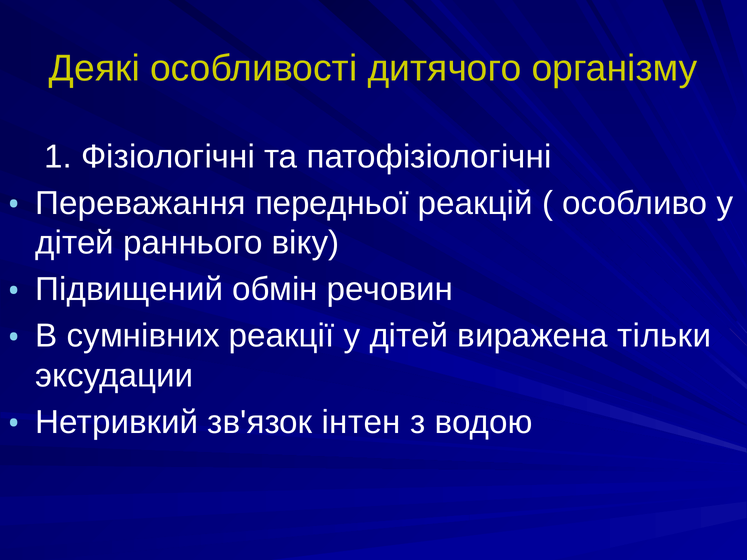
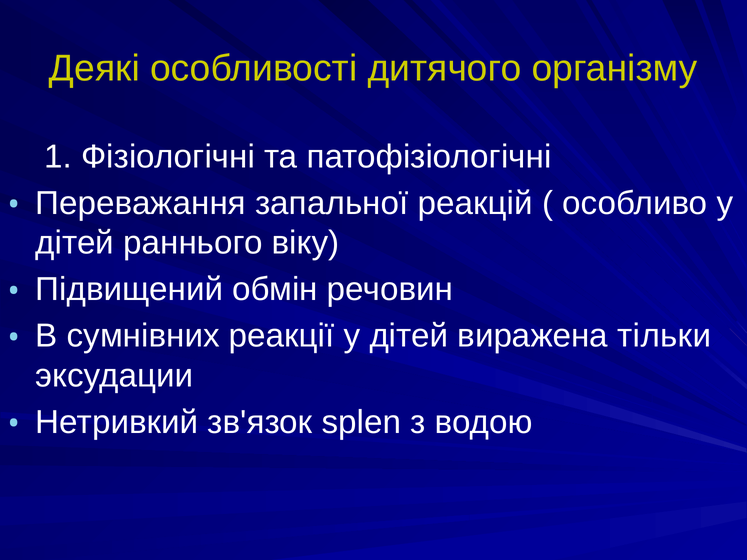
передньої: передньої -> запальної (332, 203)
інтен: інтен -> splen (361, 422)
